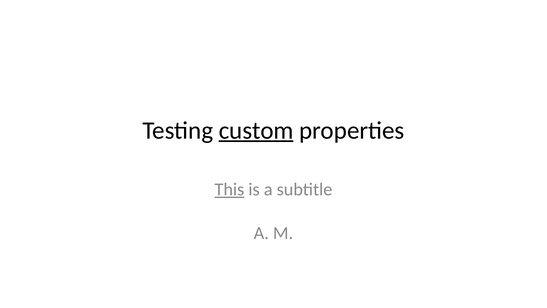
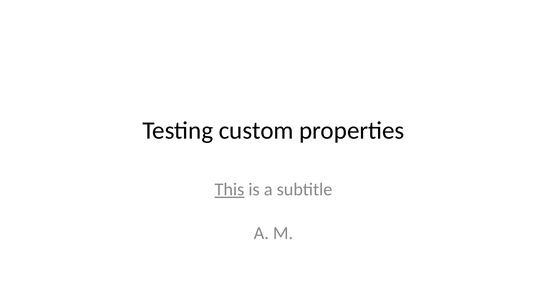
custom underline: present -> none (256, 130)
